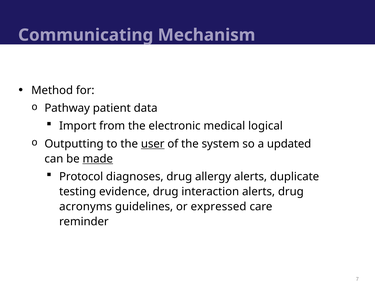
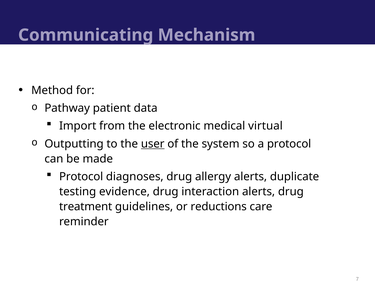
logical: logical -> virtual (265, 126)
a updated: updated -> protocol (289, 144)
made underline: present -> none (98, 159)
acronyms: acronyms -> treatment (86, 207)
expressed: expressed -> reductions (219, 207)
